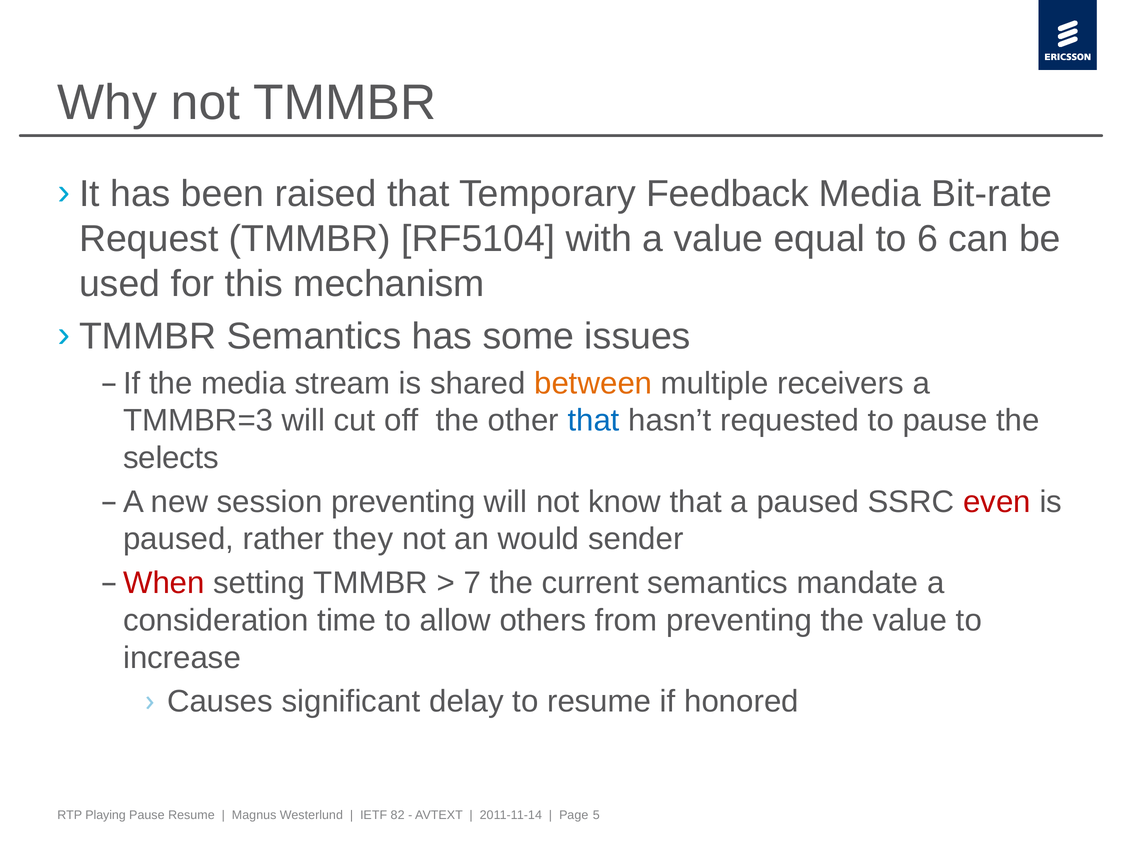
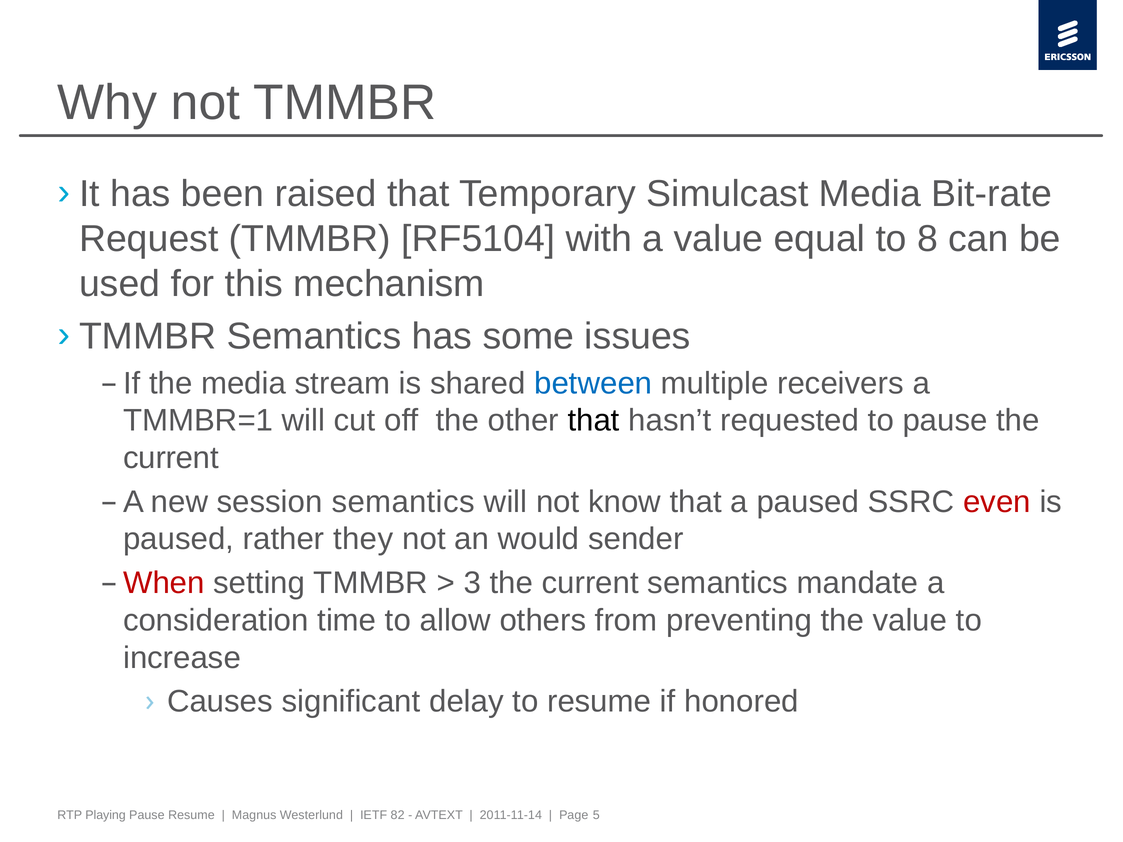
Feedback: Feedback -> Simulcast (727, 194)
6: 6 -> 8 (927, 239)
between colour: orange -> blue (593, 383)
TMMBR=3: TMMBR=3 -> TMMBR=1 (198, 421)
that colour: blue -> black (594, 421)
selects: selects -> current (171, 458)
session preventing: preventing -> semantics (403, 502)
7: 7 -> 3 (472, 583)
